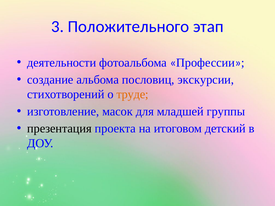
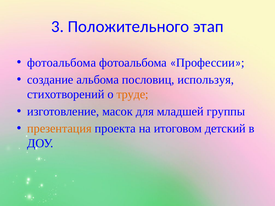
деятельности: деятельности -> фотоальбома (62, 63)
экскурсии: экскурсии -> используя (206, 80)
презентация colour: black -> orange (59, 129)
